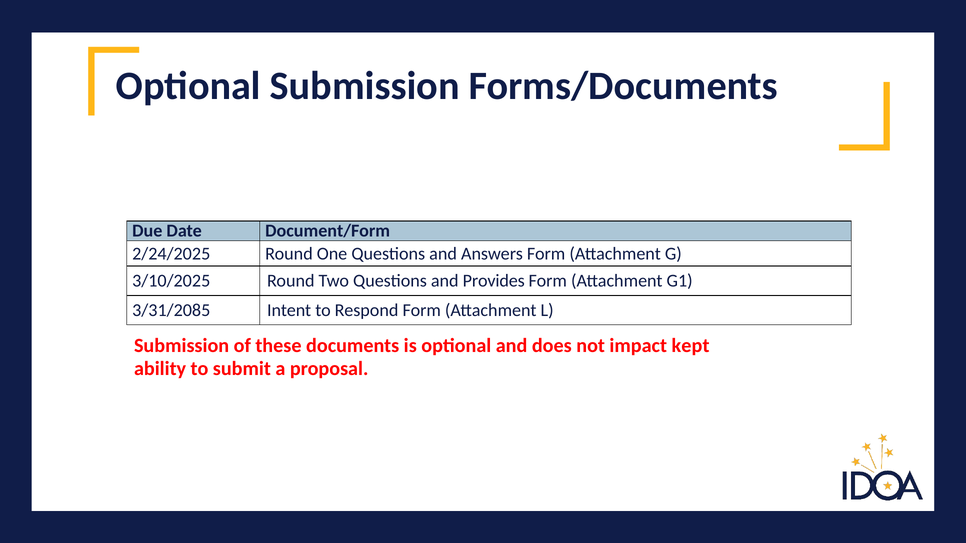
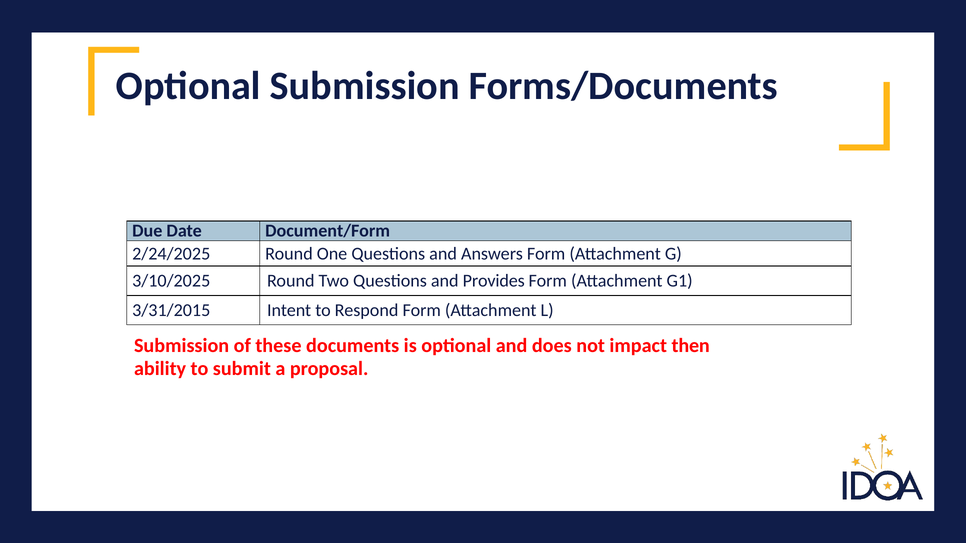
3/31/2085: 3/31/2085 -> 3/31/2015 (171, 311)
kept: kept -> then (691, 346)
